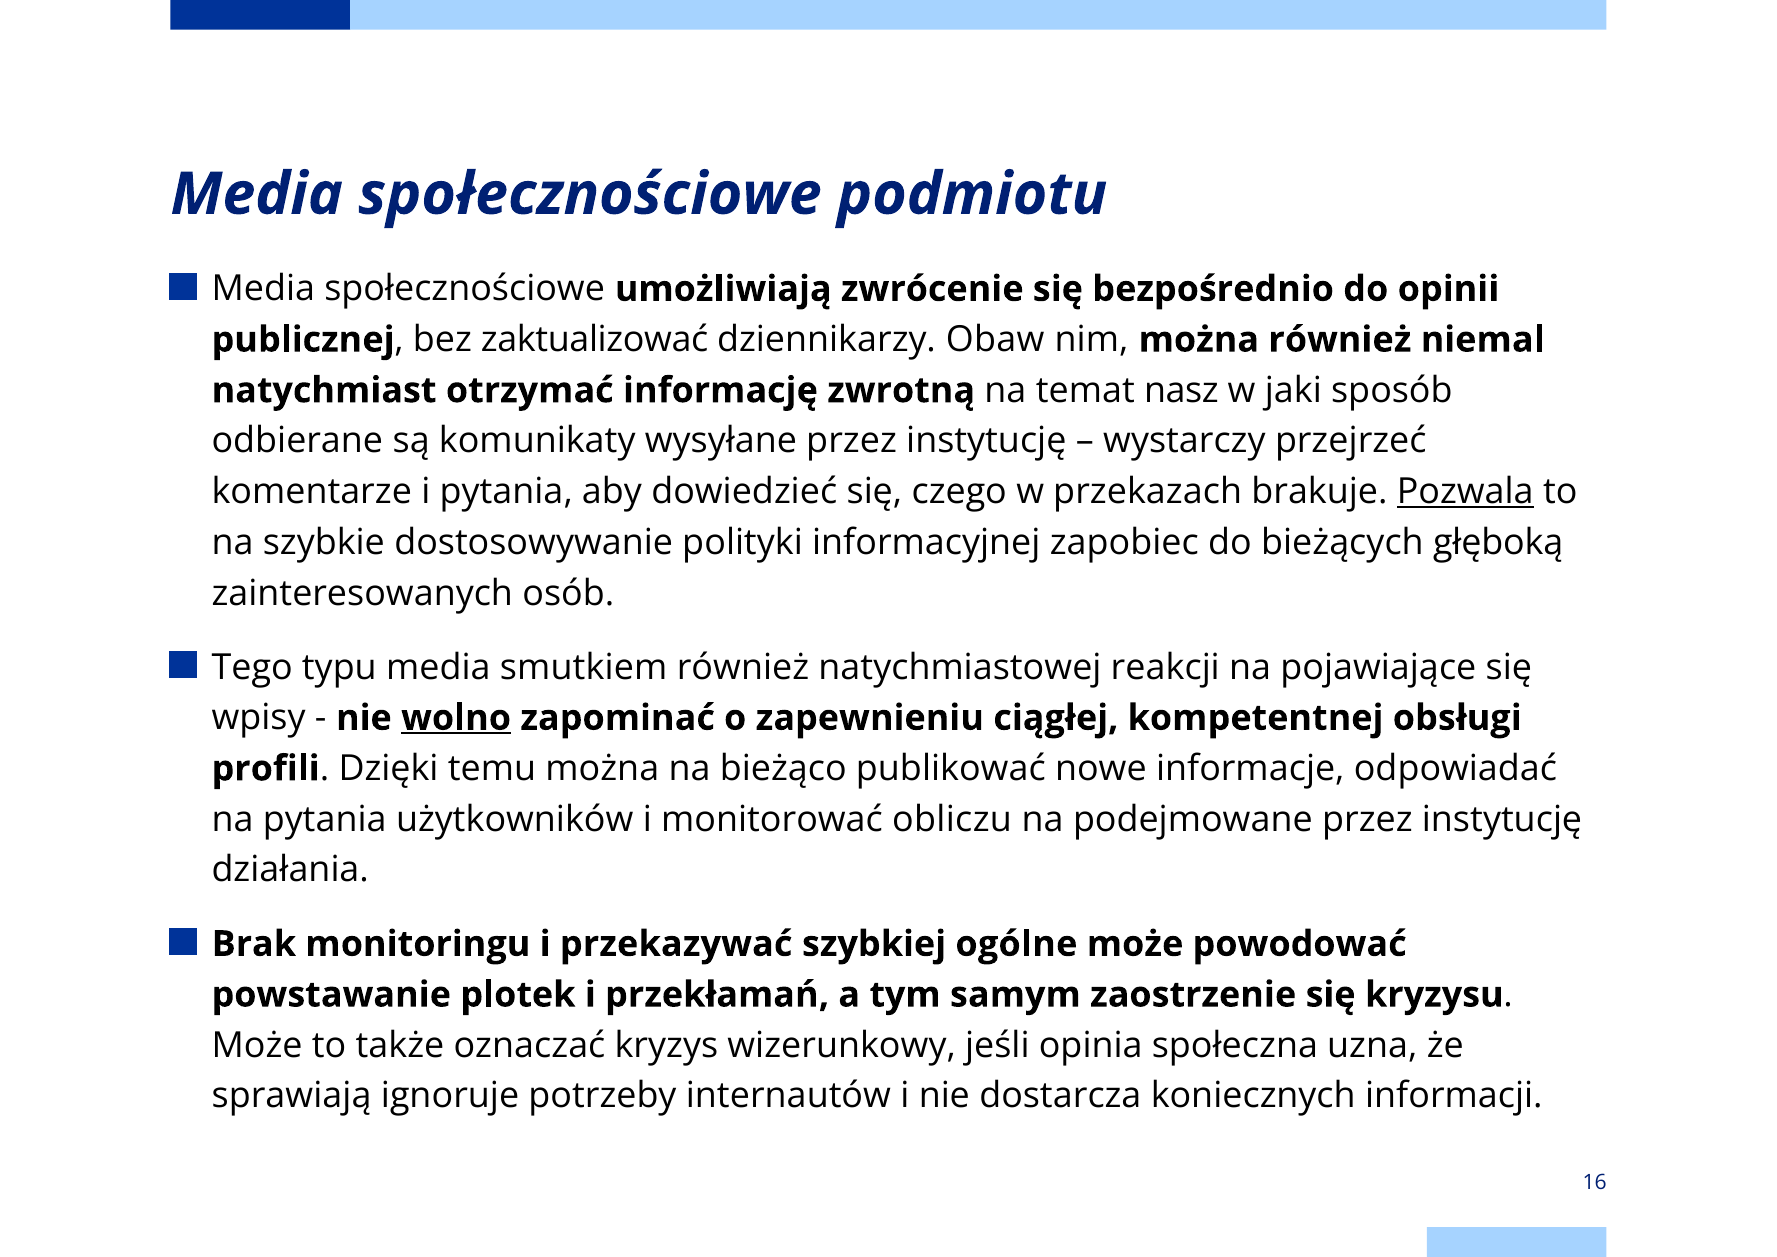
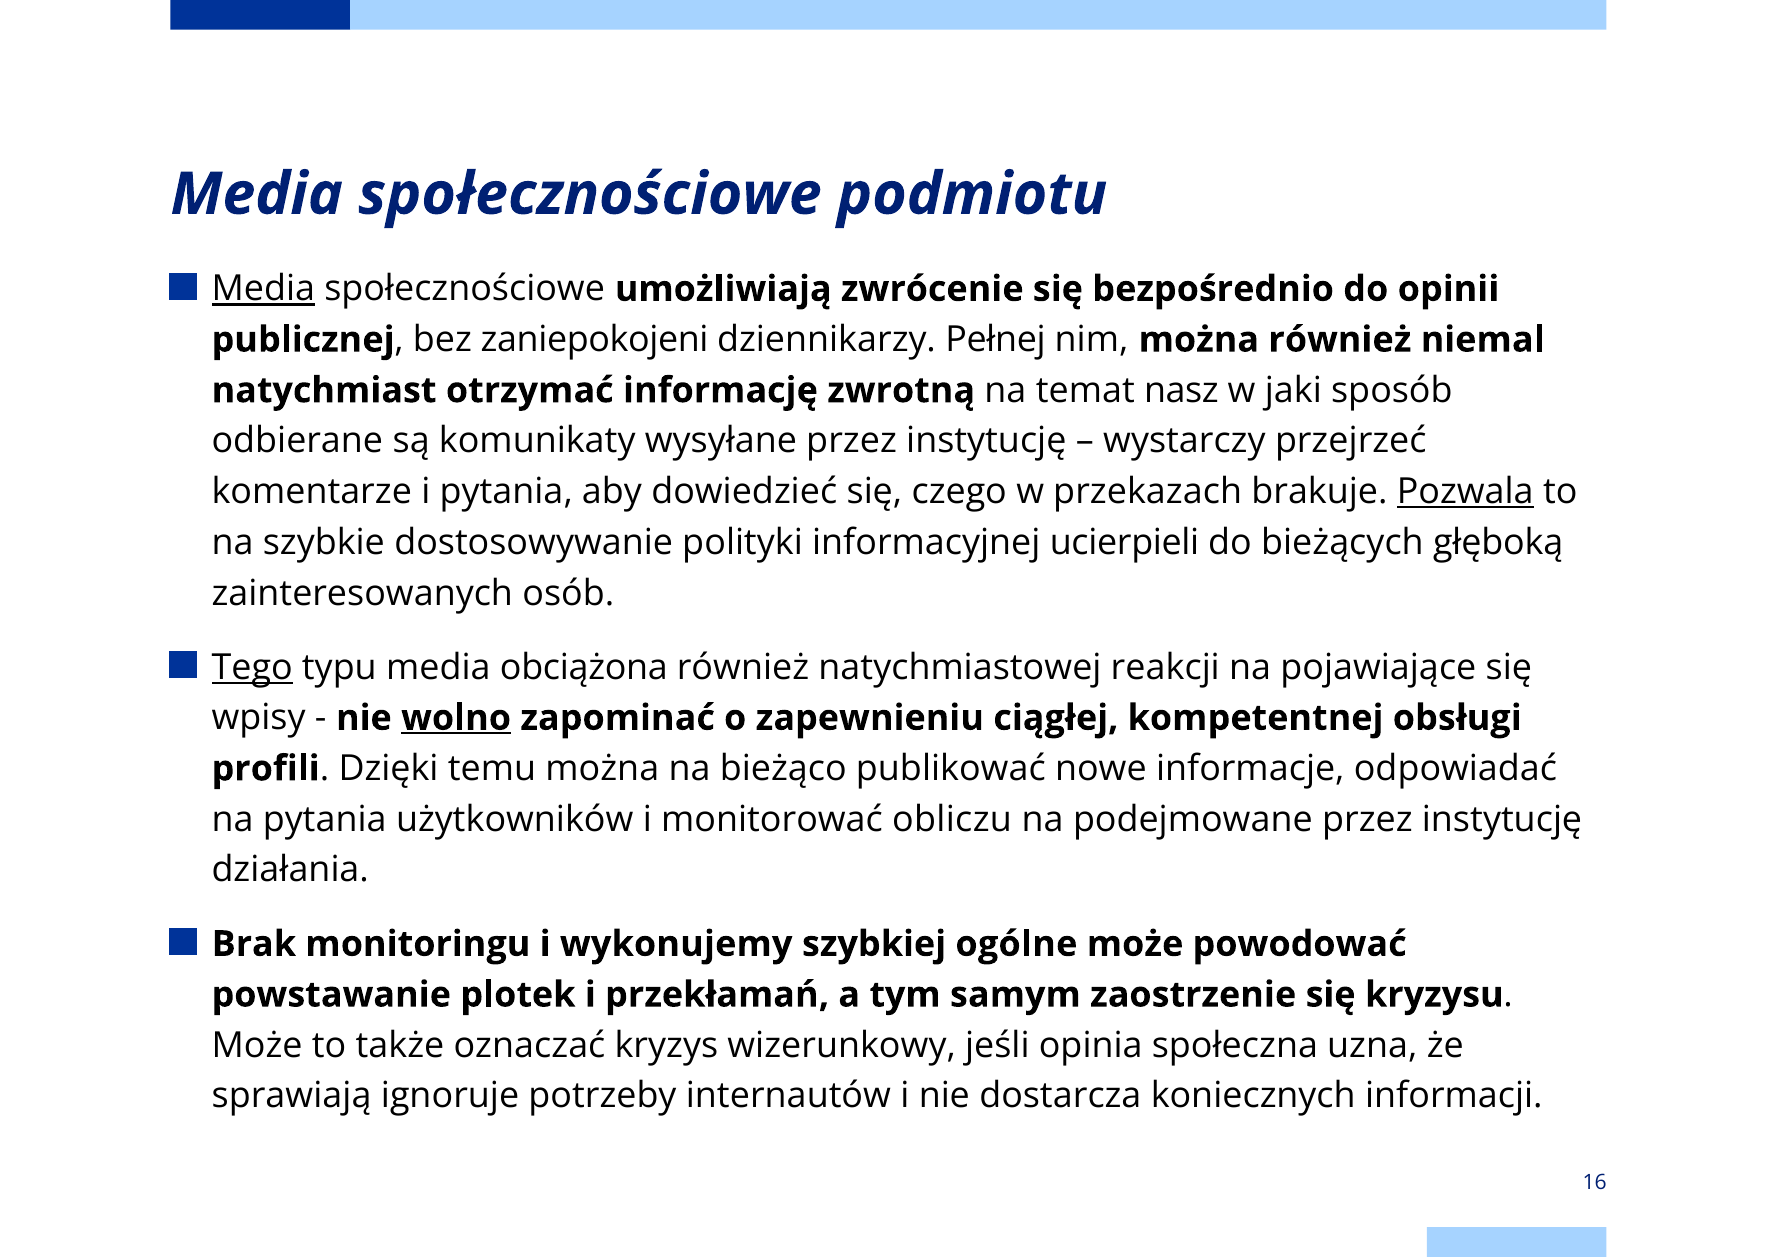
Media underline: none -> present (263, 289)
zaktualizować: zaktualizować -> zaniepokojeni (595, 340)
Obaw: Obaw -> Pełnej (996, 340)
zapobiec: zapobiec -> ucierpieli (1125, 542)
Tego underline: none -> present (252, 667)
smutkiem: smutkiem -> obciążona (584, 667)
przekazywać: przekazywać -> wykonujemy (676, 944)
